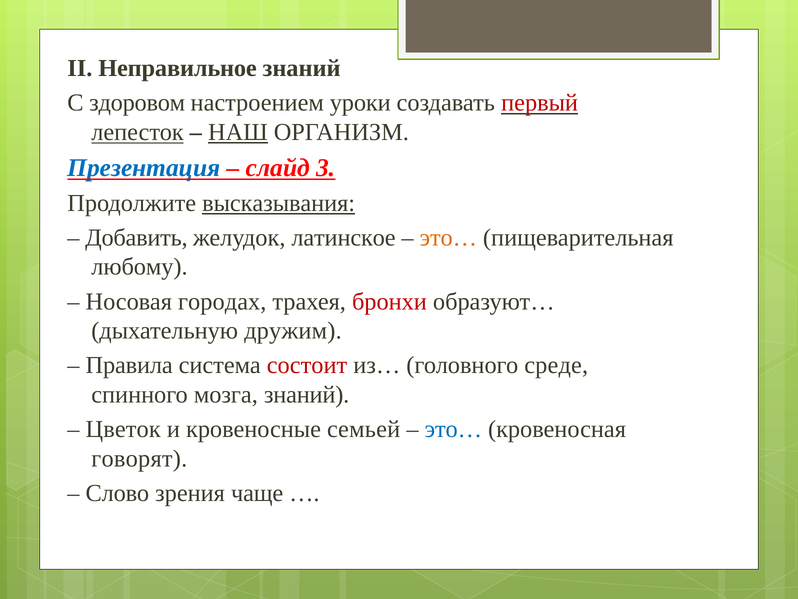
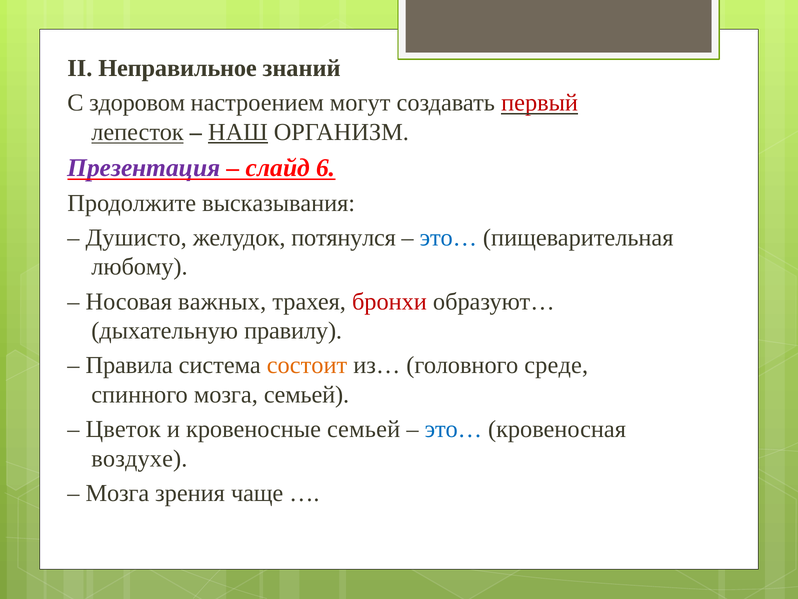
уроки: уроки -> могут (360, 103)
Презентация colour: blue -> purple (144, 168)
3: 3 -> 6 (326, 168)
высказывания underline: present -> none (279, 203)
Добавить: Добавить -> Душисто (136, 237)
латинское: латинское -> потянулся (344, 237)
это… colour: orange -> blue (448, 237)
городах: городах -> важных (222, 301)
дружим: дружим -> правилу (293, 331)
состоит colour: red -> orange (307, 365)
мозга знаний: знаний -> семьей (307, 394)
говорят: говорят -> воздухе (139, 458)
Слово: Слово -> Мозга (117, 493)
